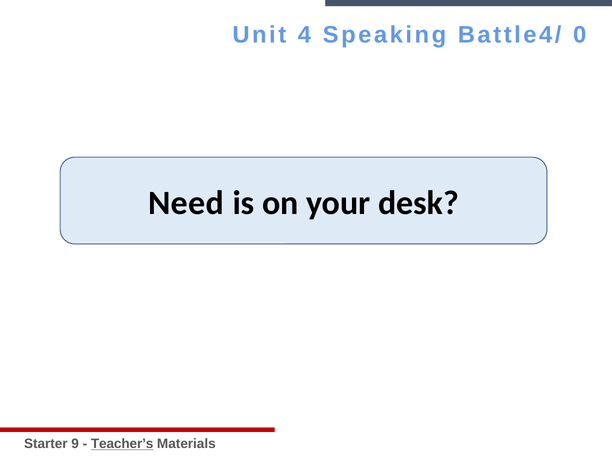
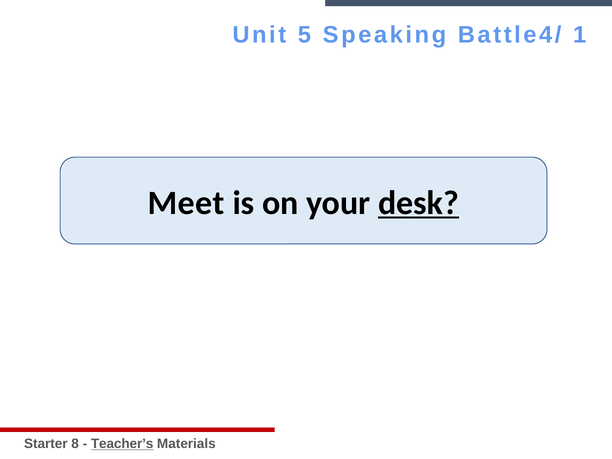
4: 4 -> 5 (304, 35)
0: 0 -> 1 (580, 35)
Need: Need -> Meet (186, 203)
desk underline: none -> present (418, 203)
9: 9 -> 8 (75, 444)
